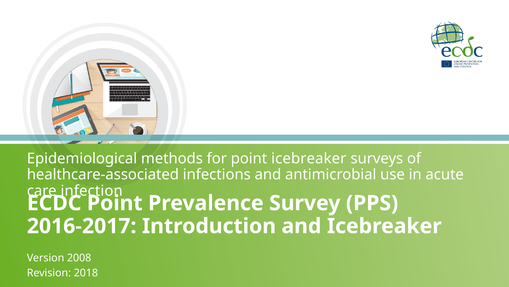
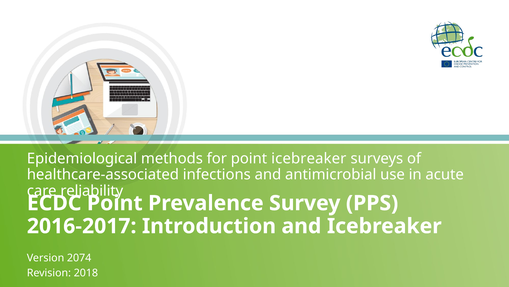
infection: infection -> reliability (92, 190)
2008: 2008 -> 2074 (79, 258)
